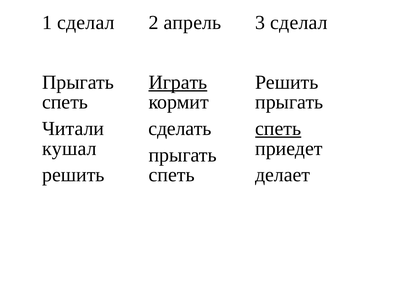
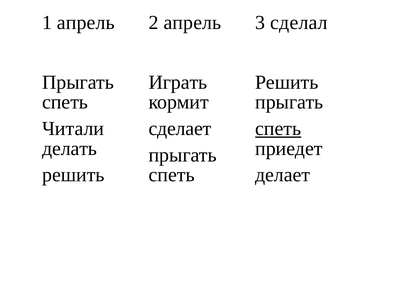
1 сделал: сделал -> апрель (86, 23)
Играть underline: present -> none (178, 82)
сделать: сделать -> сделает (180, 129)
кушал: кушал -> делать (70, 149)
